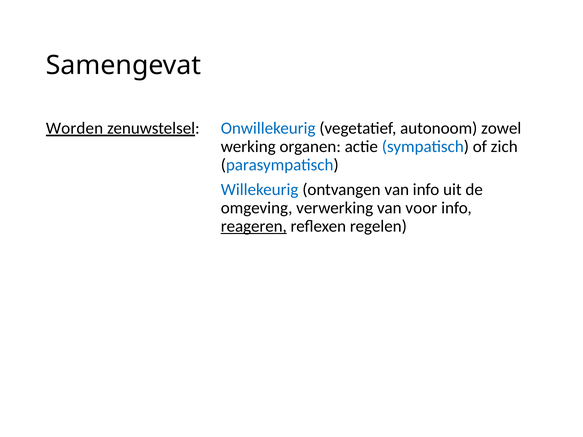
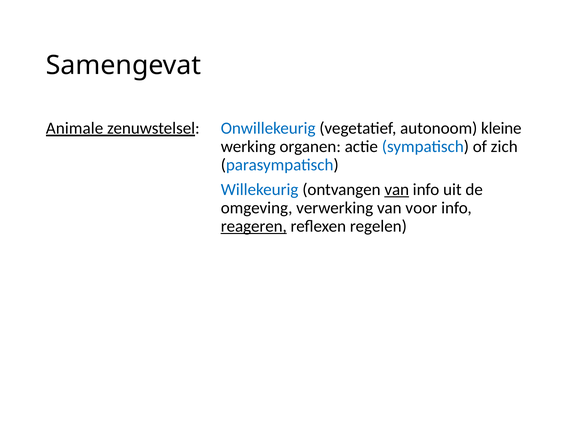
Worden: Worden -> Animale (75, 128)
zowel: zowel -> kleine (501, 128)
van underline: none -> present (397, 190)
